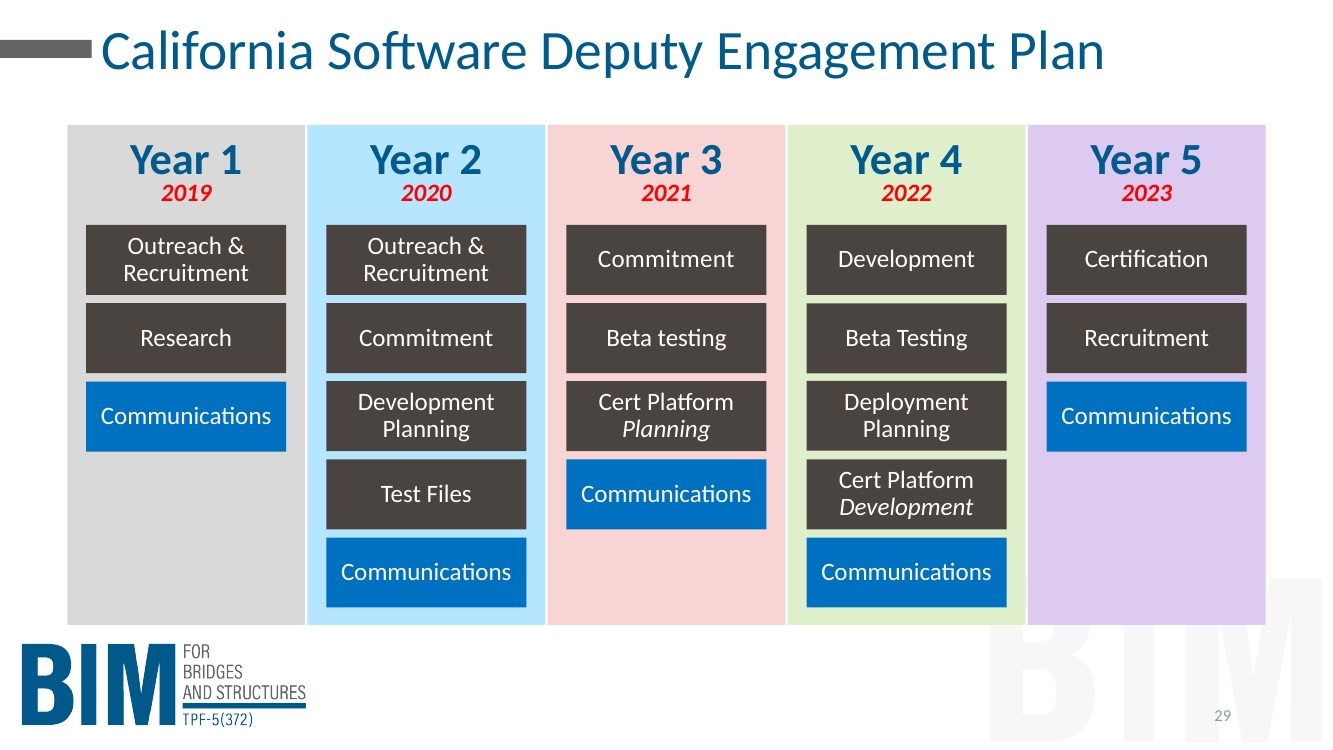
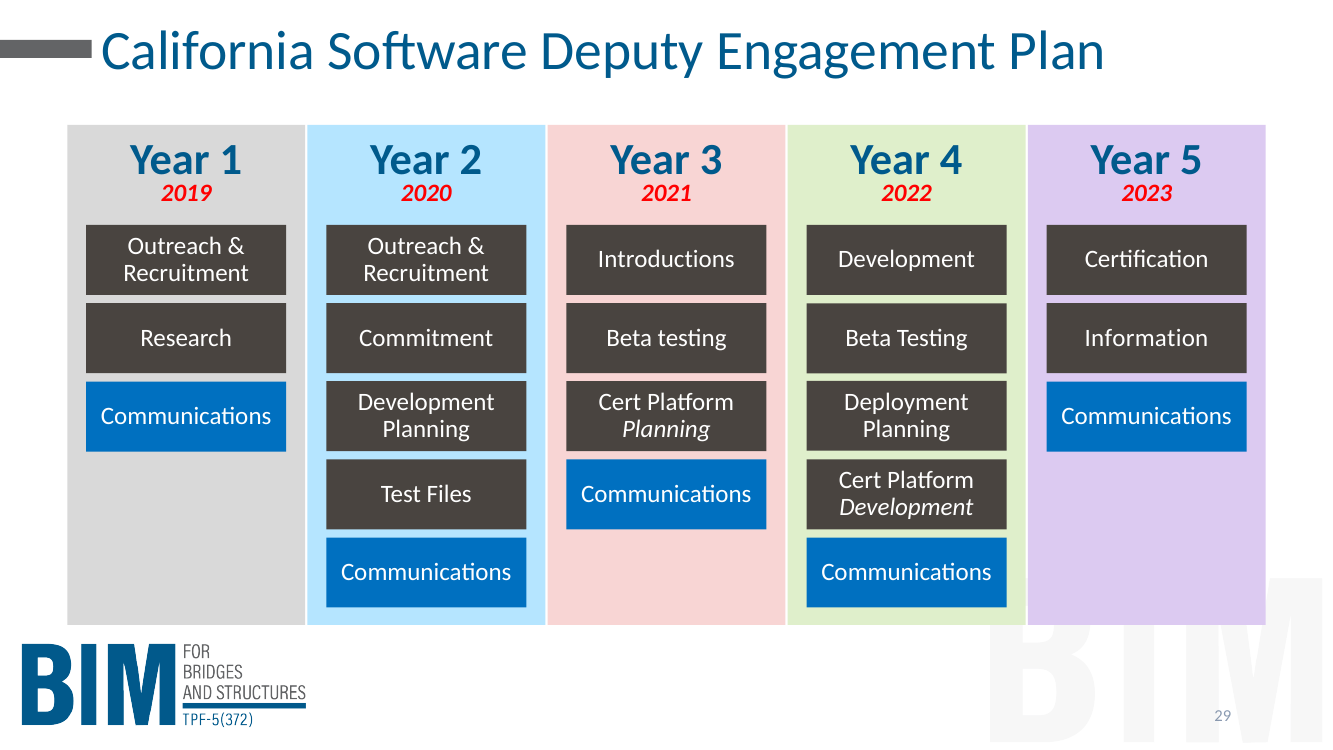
Commitment: Commitment -> Introductions (666, 260)
Recruitment: Recruitment -> Information (1146, 338)
